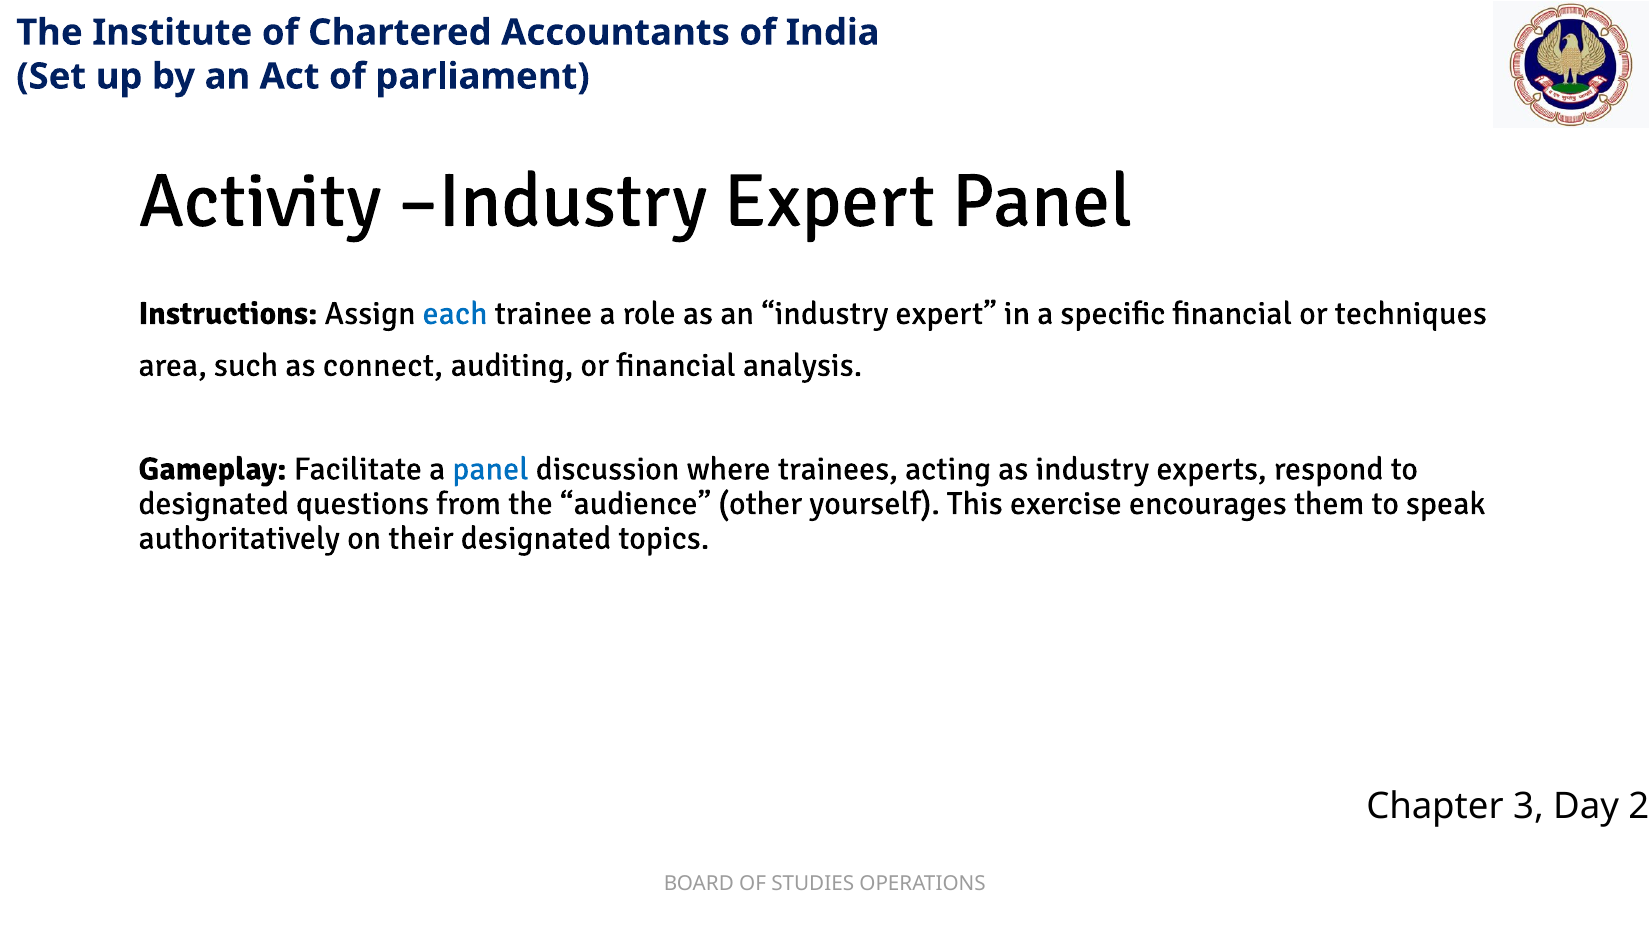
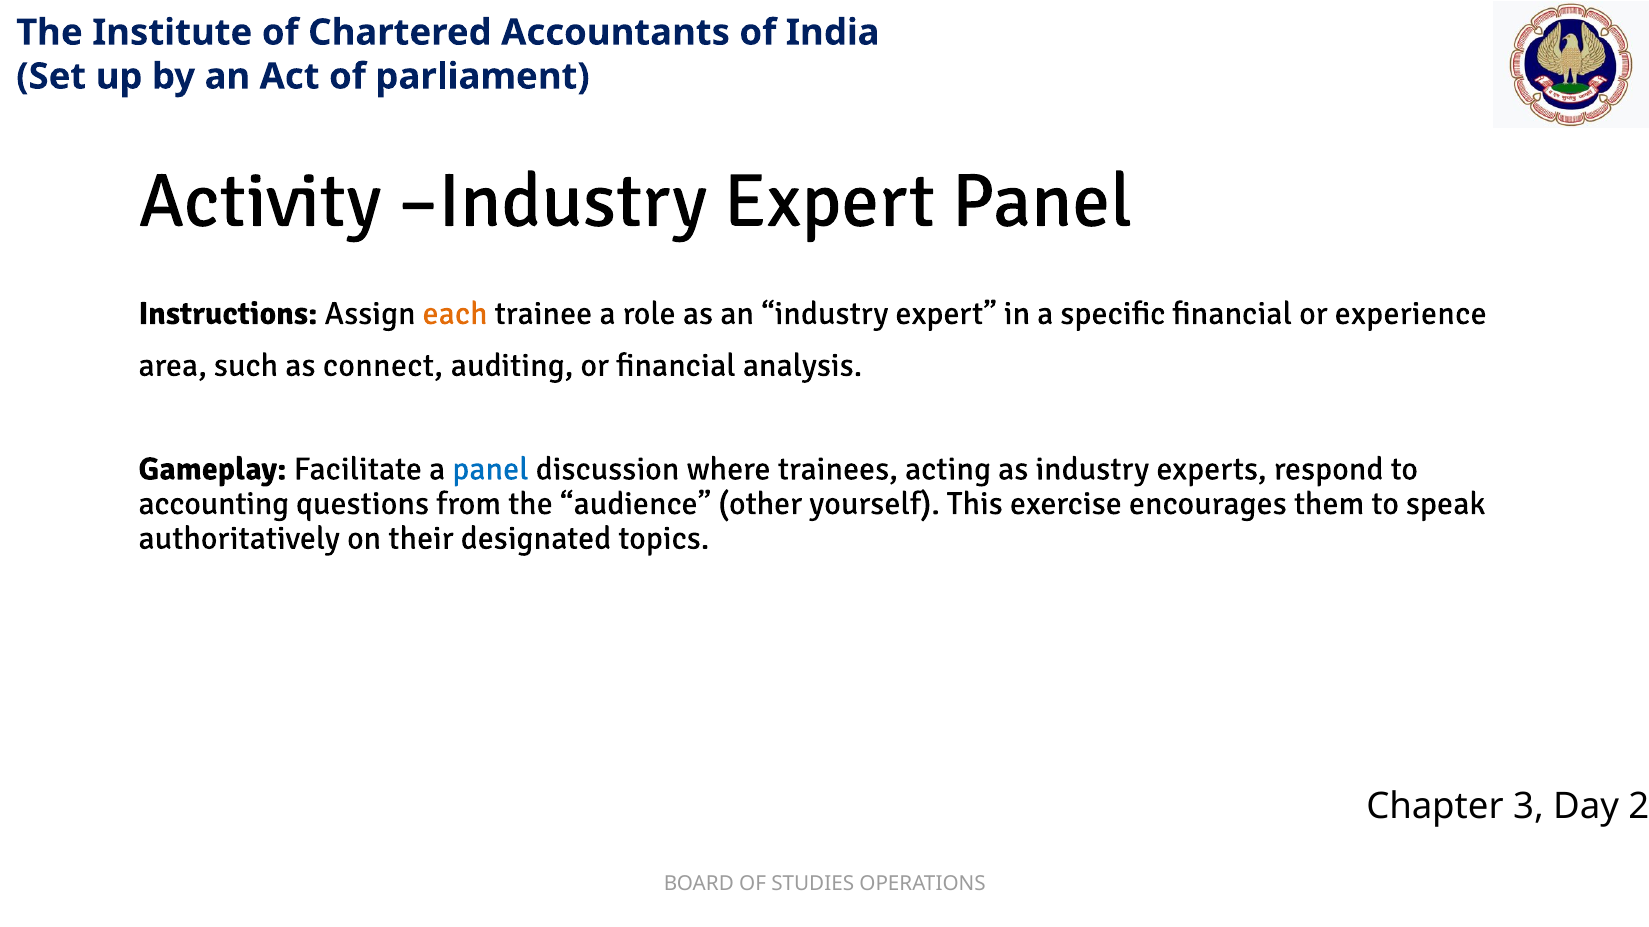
each colour: blue -> orange (455, 314)
techniques: techniques -> experience (1411, 314)
designated: designated -> accounting (214, 504)
